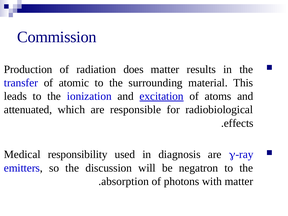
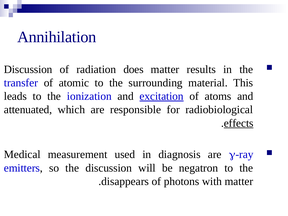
Commission: Commission -> Annihilation (57, 37)
Production: Production -> Discussion (28, 69)
effects underline: none -> present (239, 123)
responsibility: responsibility -> measurement (78, 154)
absorption: absorption -> disappears (125, 181)
